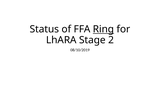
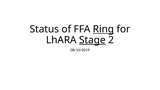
Stage underline: none -> present (92, 40)
